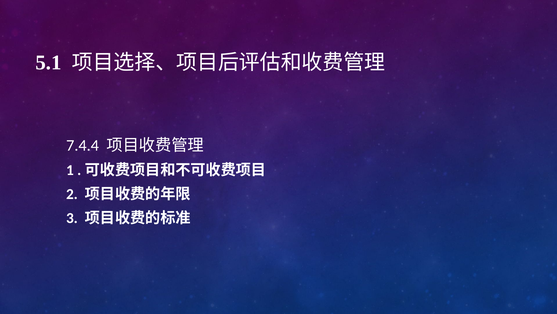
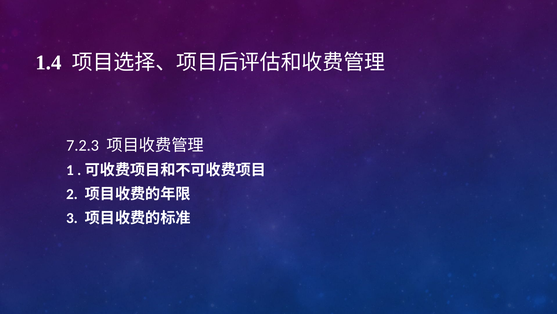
5.1: 5.1 -> 1.4 (49, 63)
7.4.4: 7.4.4 -> 7.2.3 (83, 145)
